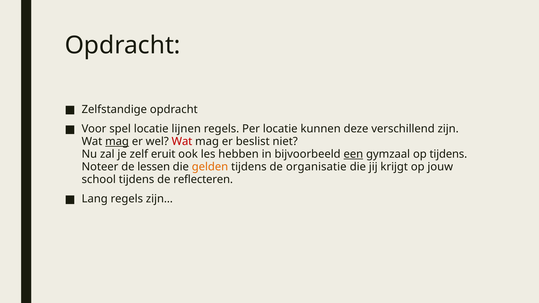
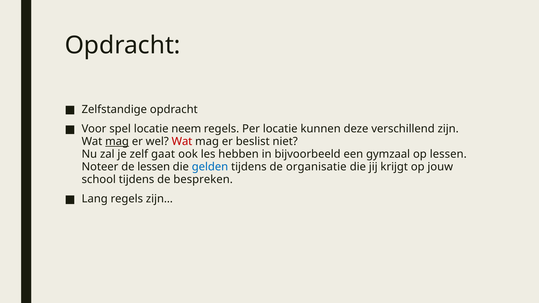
lijnen: lijnen -> neem (186, 129)
eruit: eruit -> gaat (163, 154)
een underline: present -> none (353, 154)
op tijdens: tijdens -> lessen (448, 154)
gelden colour: orange -> blue (210, 167)
reflecteren: reflecteren -> bespreken (203, 180)
